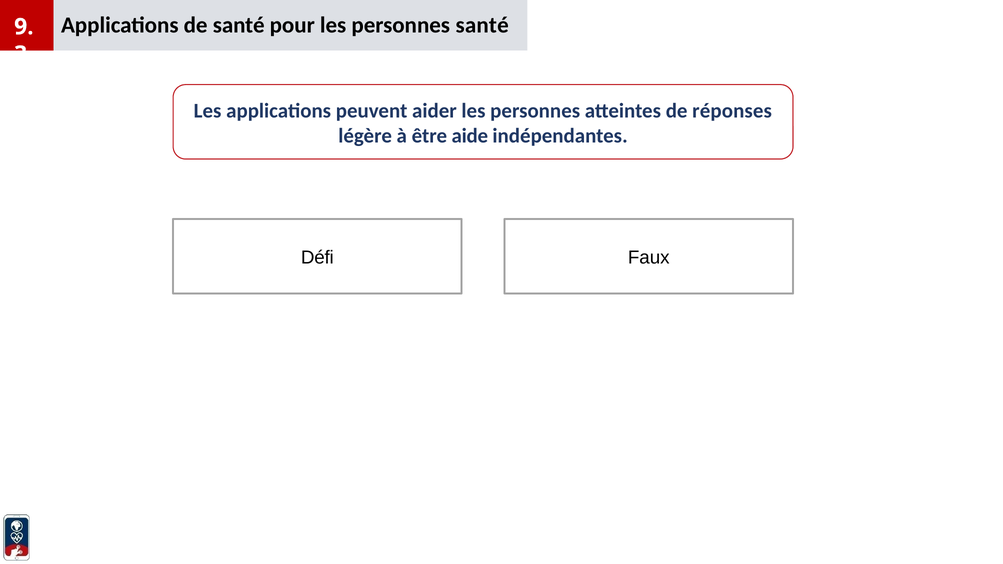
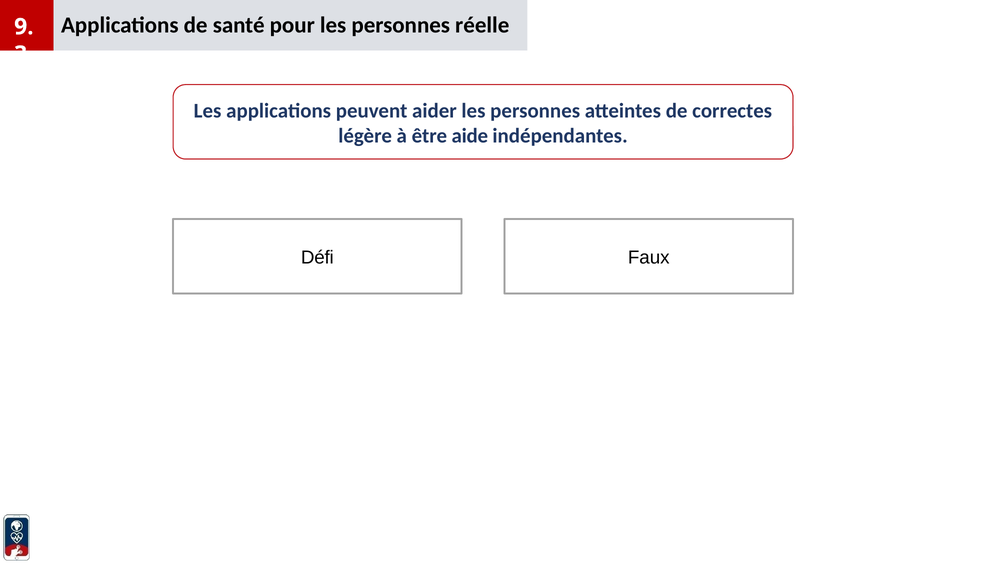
personnes santé: santé -> réelle (482, 25)
réponses: réponses -> correctes (732, 111)
